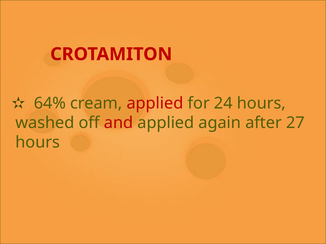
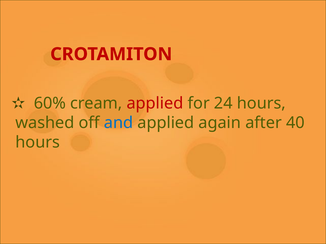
64%: 64% -> 60% (50, 103)
and colour: red -> blue (119, 123)
27: 27 -> 40 (295, 123)
